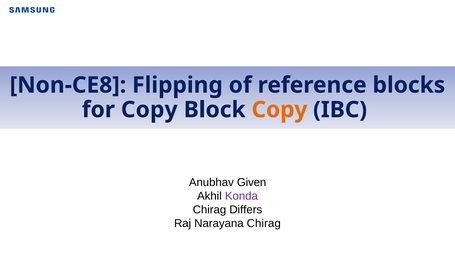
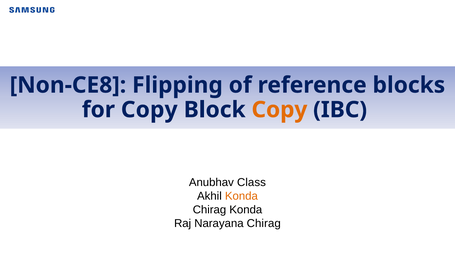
Given: Given -> Class (251, 182)
Konda colour: purple -> orange (241, 196)
Chirag Differs: Differs -> Konda (246, 210)
